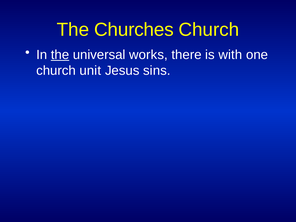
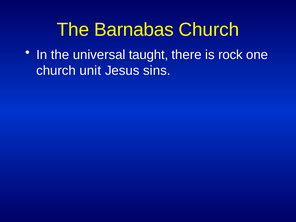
Churches: Churches -> Barnabas (134, 30)
the underline: present -> none (60, 55)
works: works -> taught (149, 55)
with: with -> rock (230, 55)
